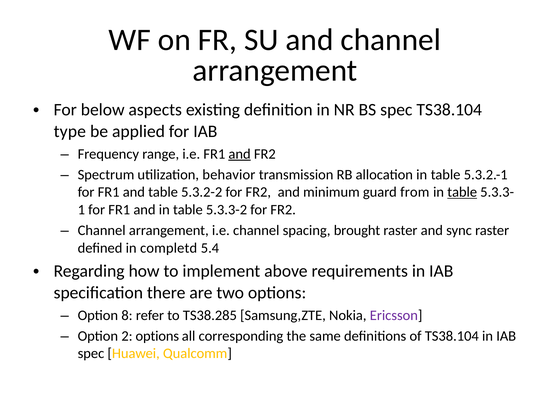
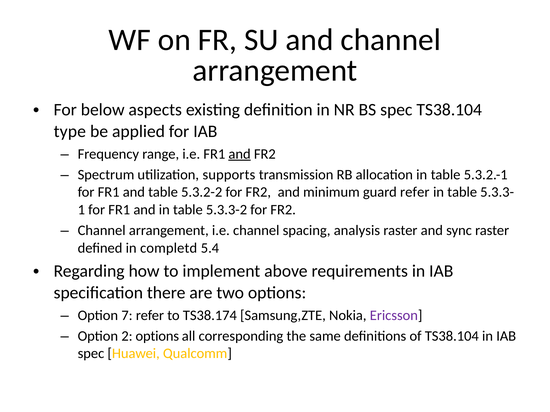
behavior: behavior -> supports (229, 175)
guard from: from -> refer (415, 192)
table underline: present -> none (462, 192)
brought: brought -> analysis (357, 231)
8: 8 -> 7 (127, 316)
TS38.285: TS38.285 -> TS38.174 (210, 316)
